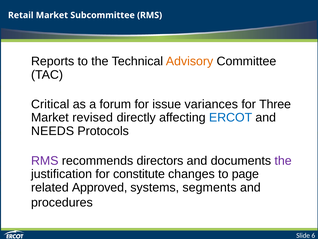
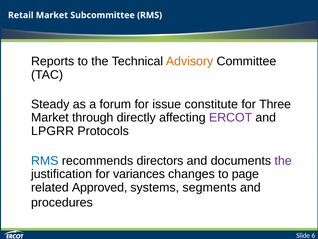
Critical: Critical -> Steady (50, 104)
variances: variances -> constitute (211, 104)
revised: revised -> through (93, 117)
ERCOT colour: blue -> purple (231, 117)
NEEDS: NEEDS -> LPGRR (53, 131)
RMS colour: purple -> blue (45, 160)
constitute: constitute -> variances (139, 174)
